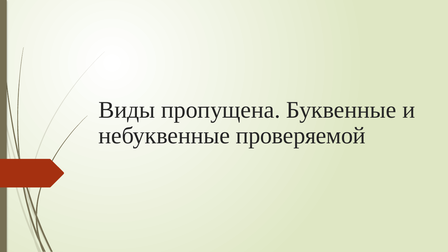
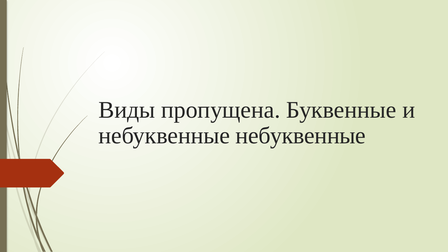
небуквенные проверяемой: проверяемой -> небуквенные (301, 136)
